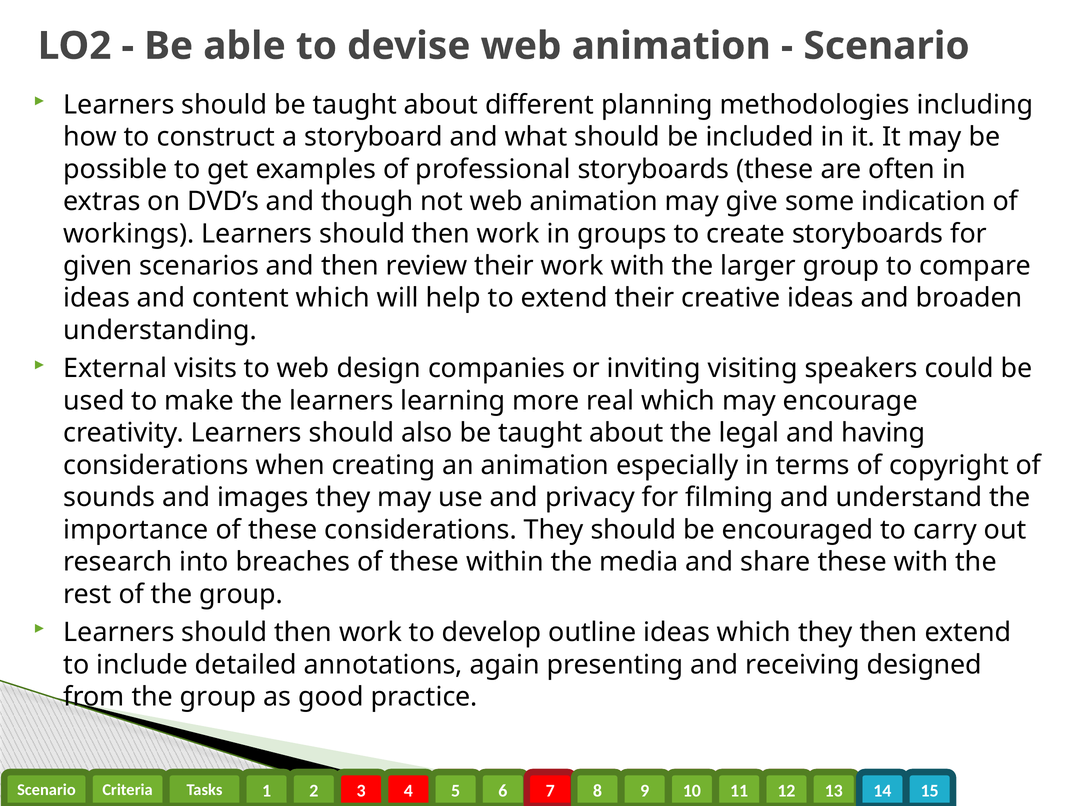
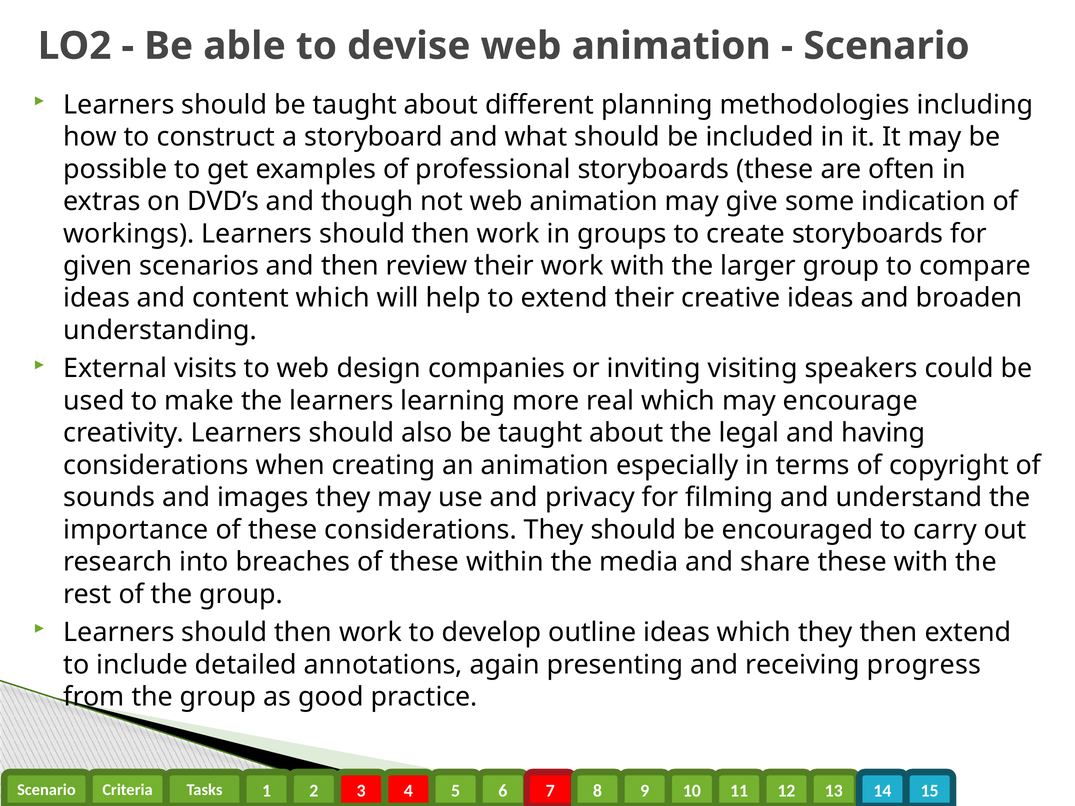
designed: designed -> progress (924, 665)
